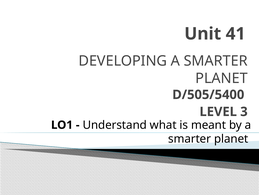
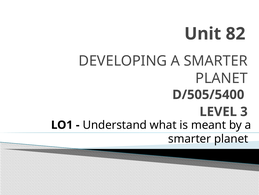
41: 41 -> 82 (236, 34)
